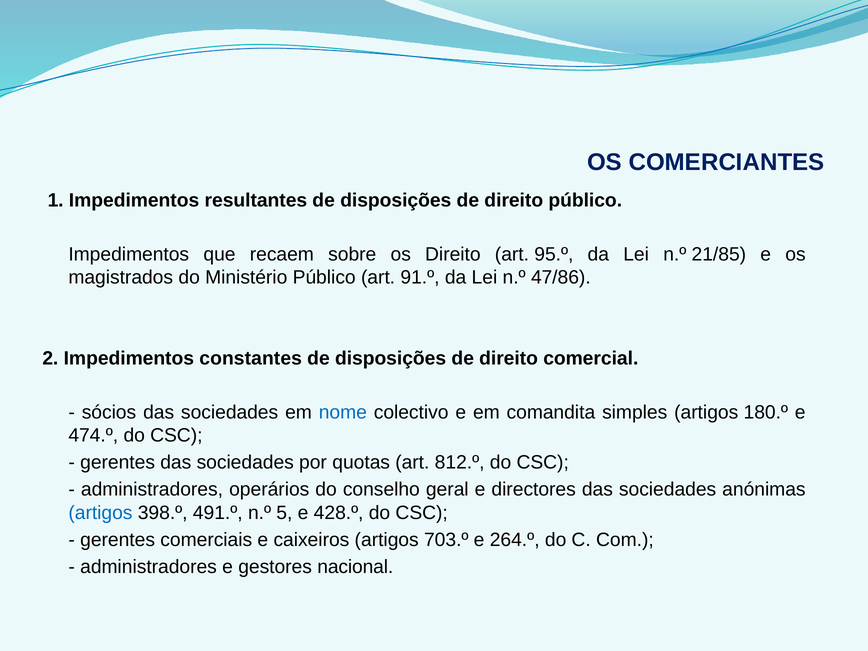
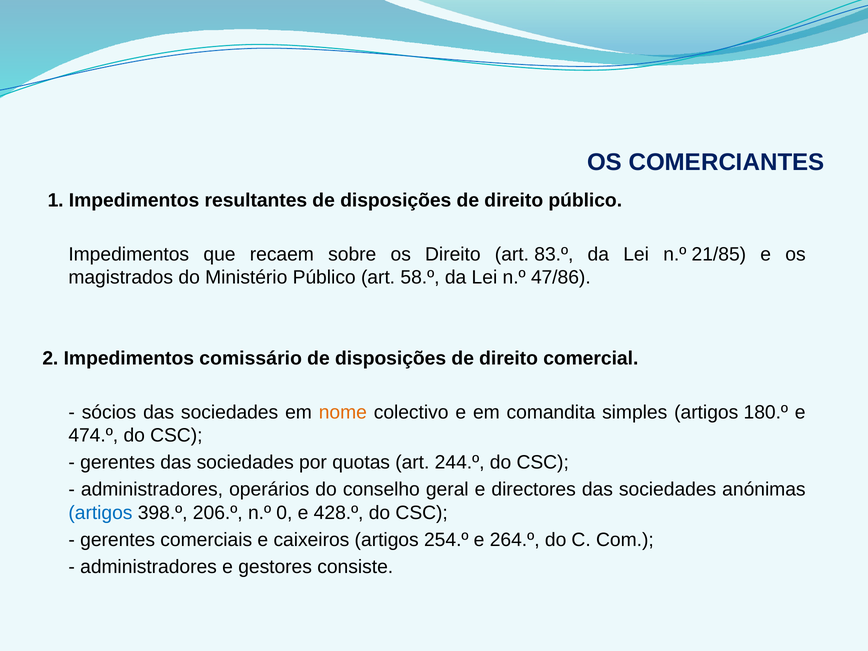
95.º: 95.º -> 83.º (554, 254)
91.º: 91.º -> 58.º (420, 277)
constantes: constantes -> comissário (251, 358)
nome colour: blue -> orange (343, 412)
812.º: 812.º -> 244.º (460, 463)
491.º: 491.º -> 206.º (218, 513)
5: 5 -> 0 (284, 513)
703.º: 703.º -> 254.º (446, 540)
nacional: nacional -> consiste (355, 567)
